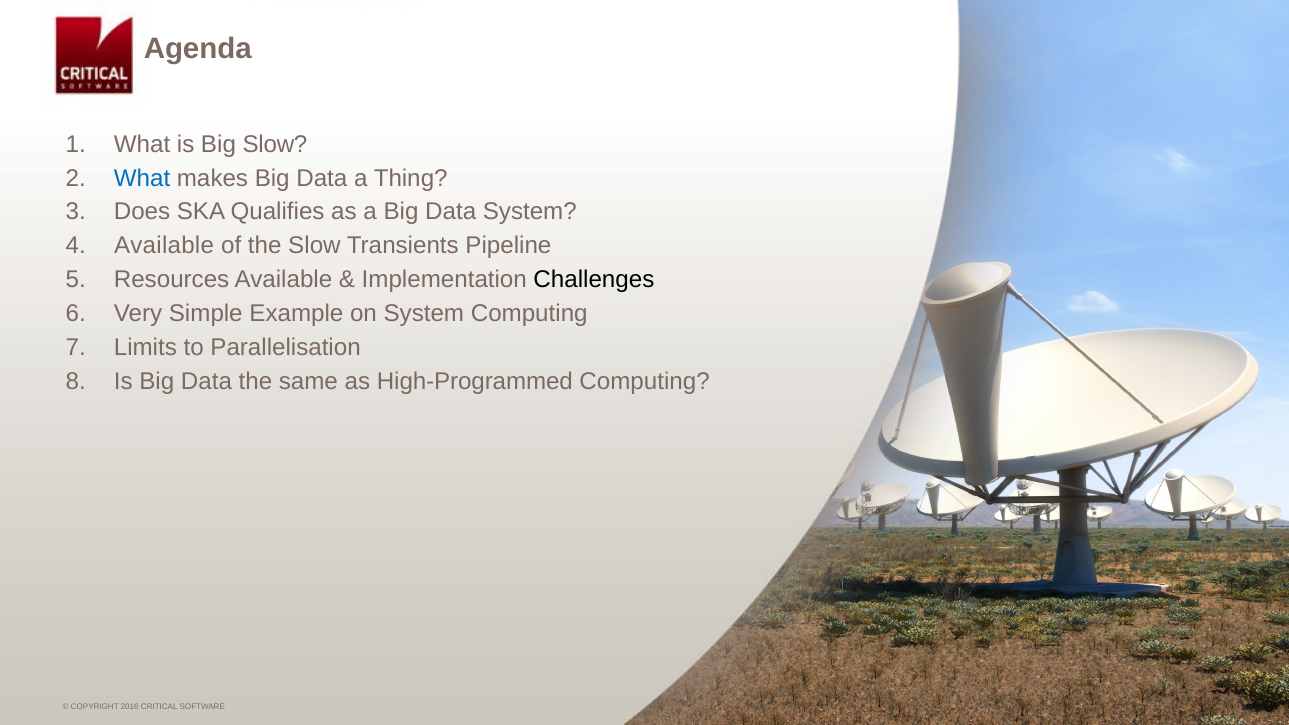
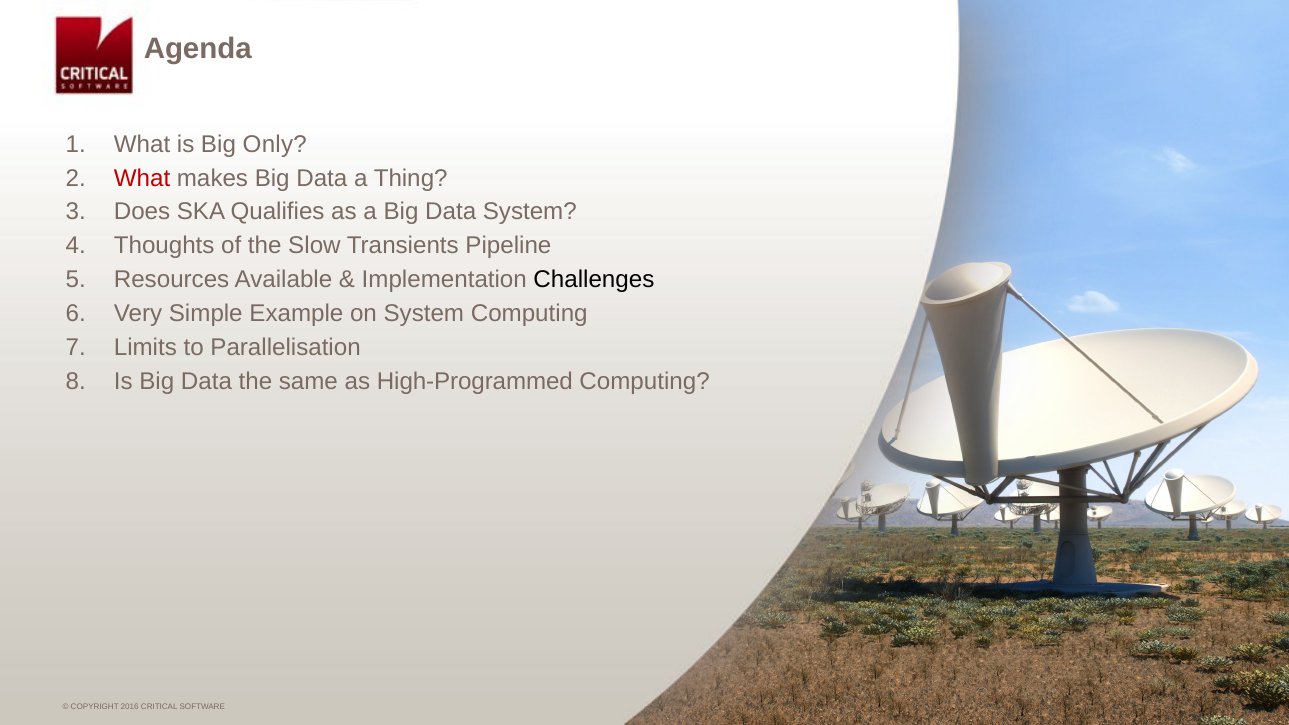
Big Slow: Slow -> Only (275, 144)
What colour: blue -> red (142, 178)
Available: Available -> Thoughts (164, 246)
